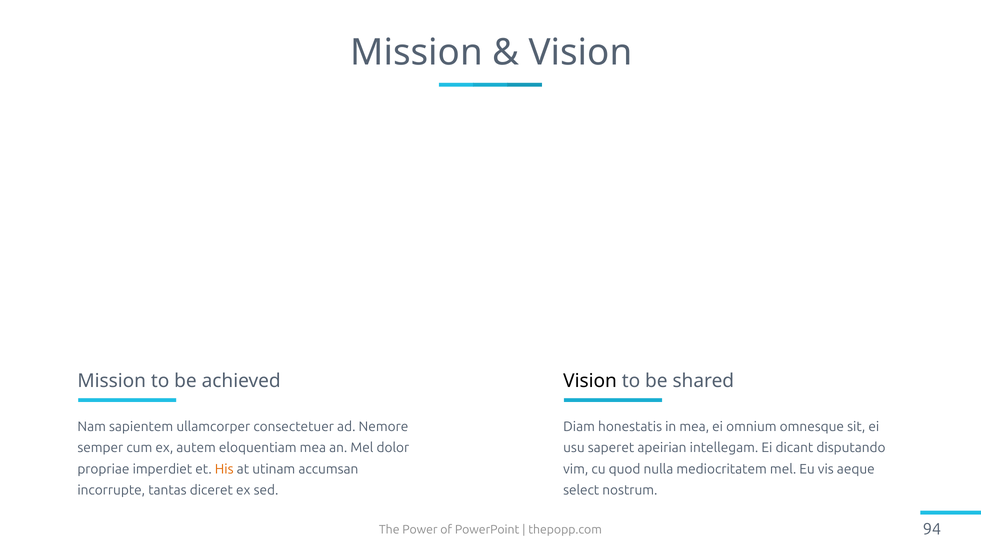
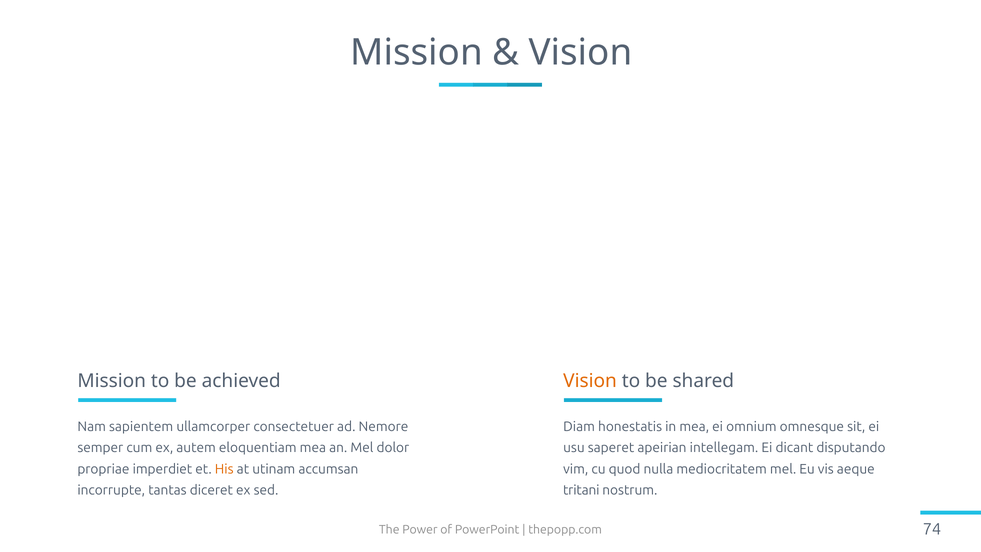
Vision colour: black -> orange (590, 381)
select: select -> tritani (581, 490)
94: 94 -> 74 (932, 529)
